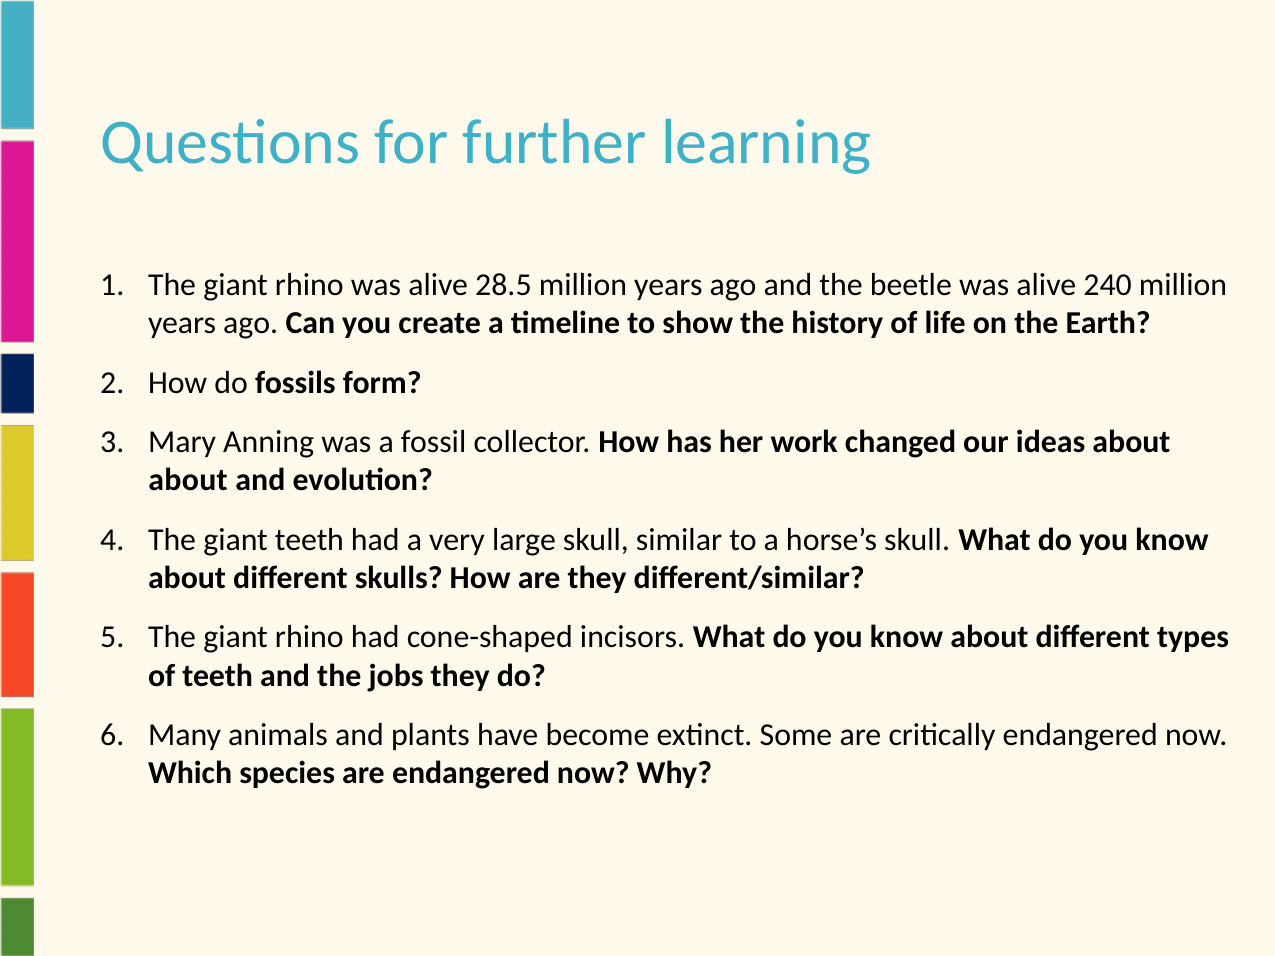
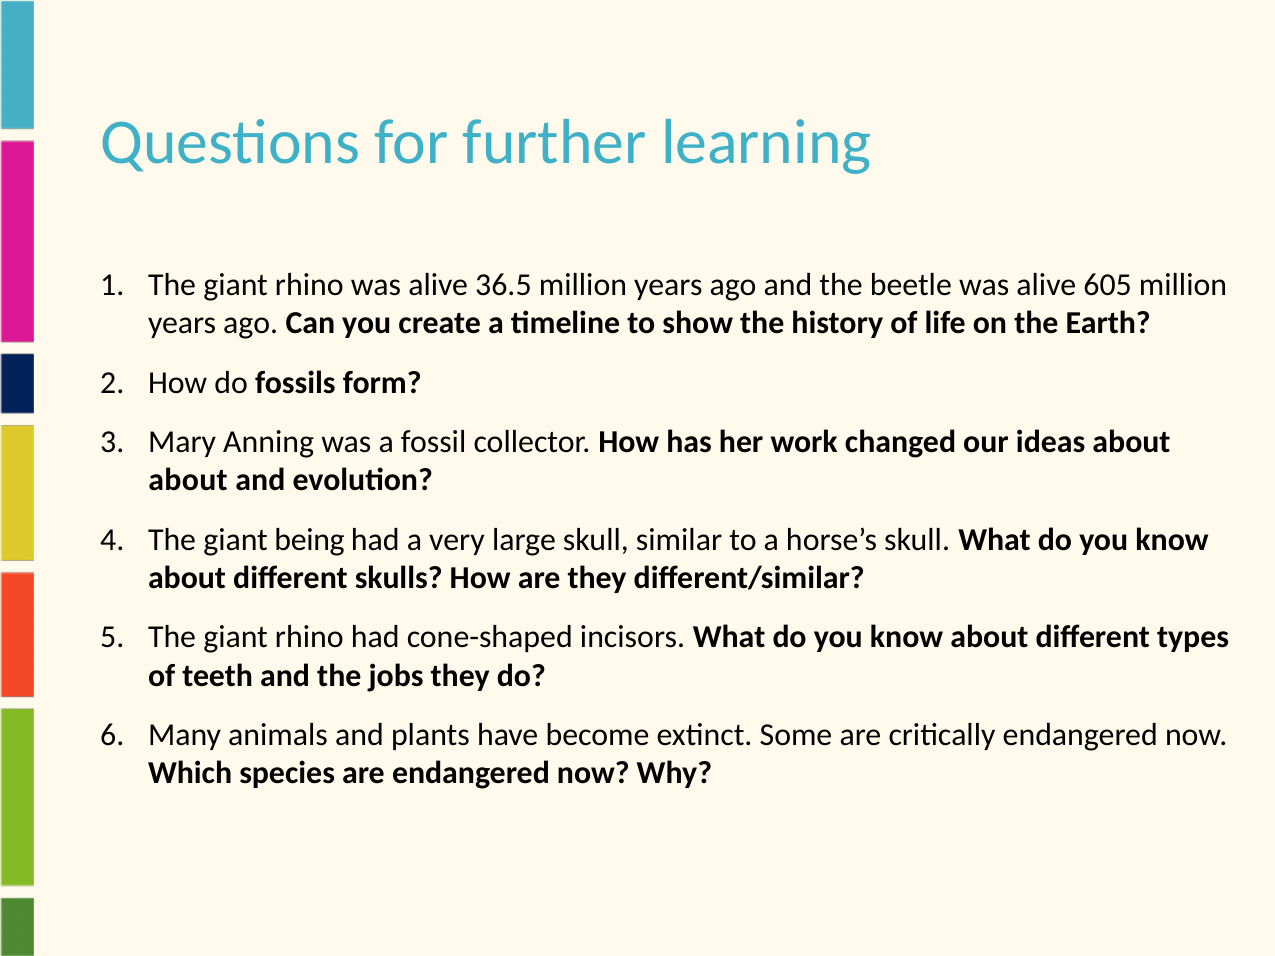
28.5: 28.5 -> 36.5 (503, 285)
240: 240 -> 605 (1108, 285)
giant teeth: teeth -> being (310, 540)
